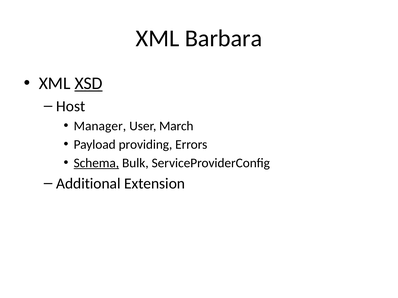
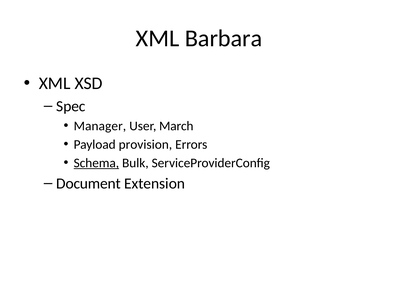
XSD underline: present -> none (89, 83)
Host: Host -> Spec (71, 106)
providing: providing -> provision (145, 145)
Additional: Additional -> Document (88, 184)
